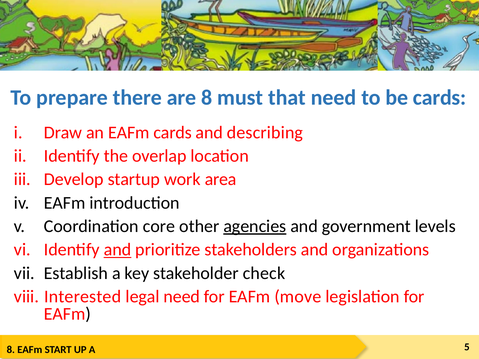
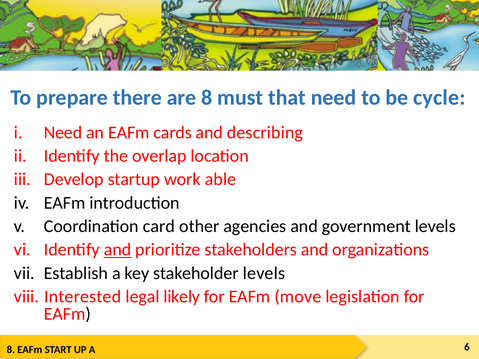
be cards: cards -> cycle (439, 98)
Draw: Draw -> Need (63, 133)
area: area -> able (220, 180)
core: core -> card (159, 226)
agencies underline: present -> none (255, 226)
stakeholder check: check -> levels (264, 273)
legal need: need -> likely (182, 297)
5: 5 -> 6 (467, 347)
